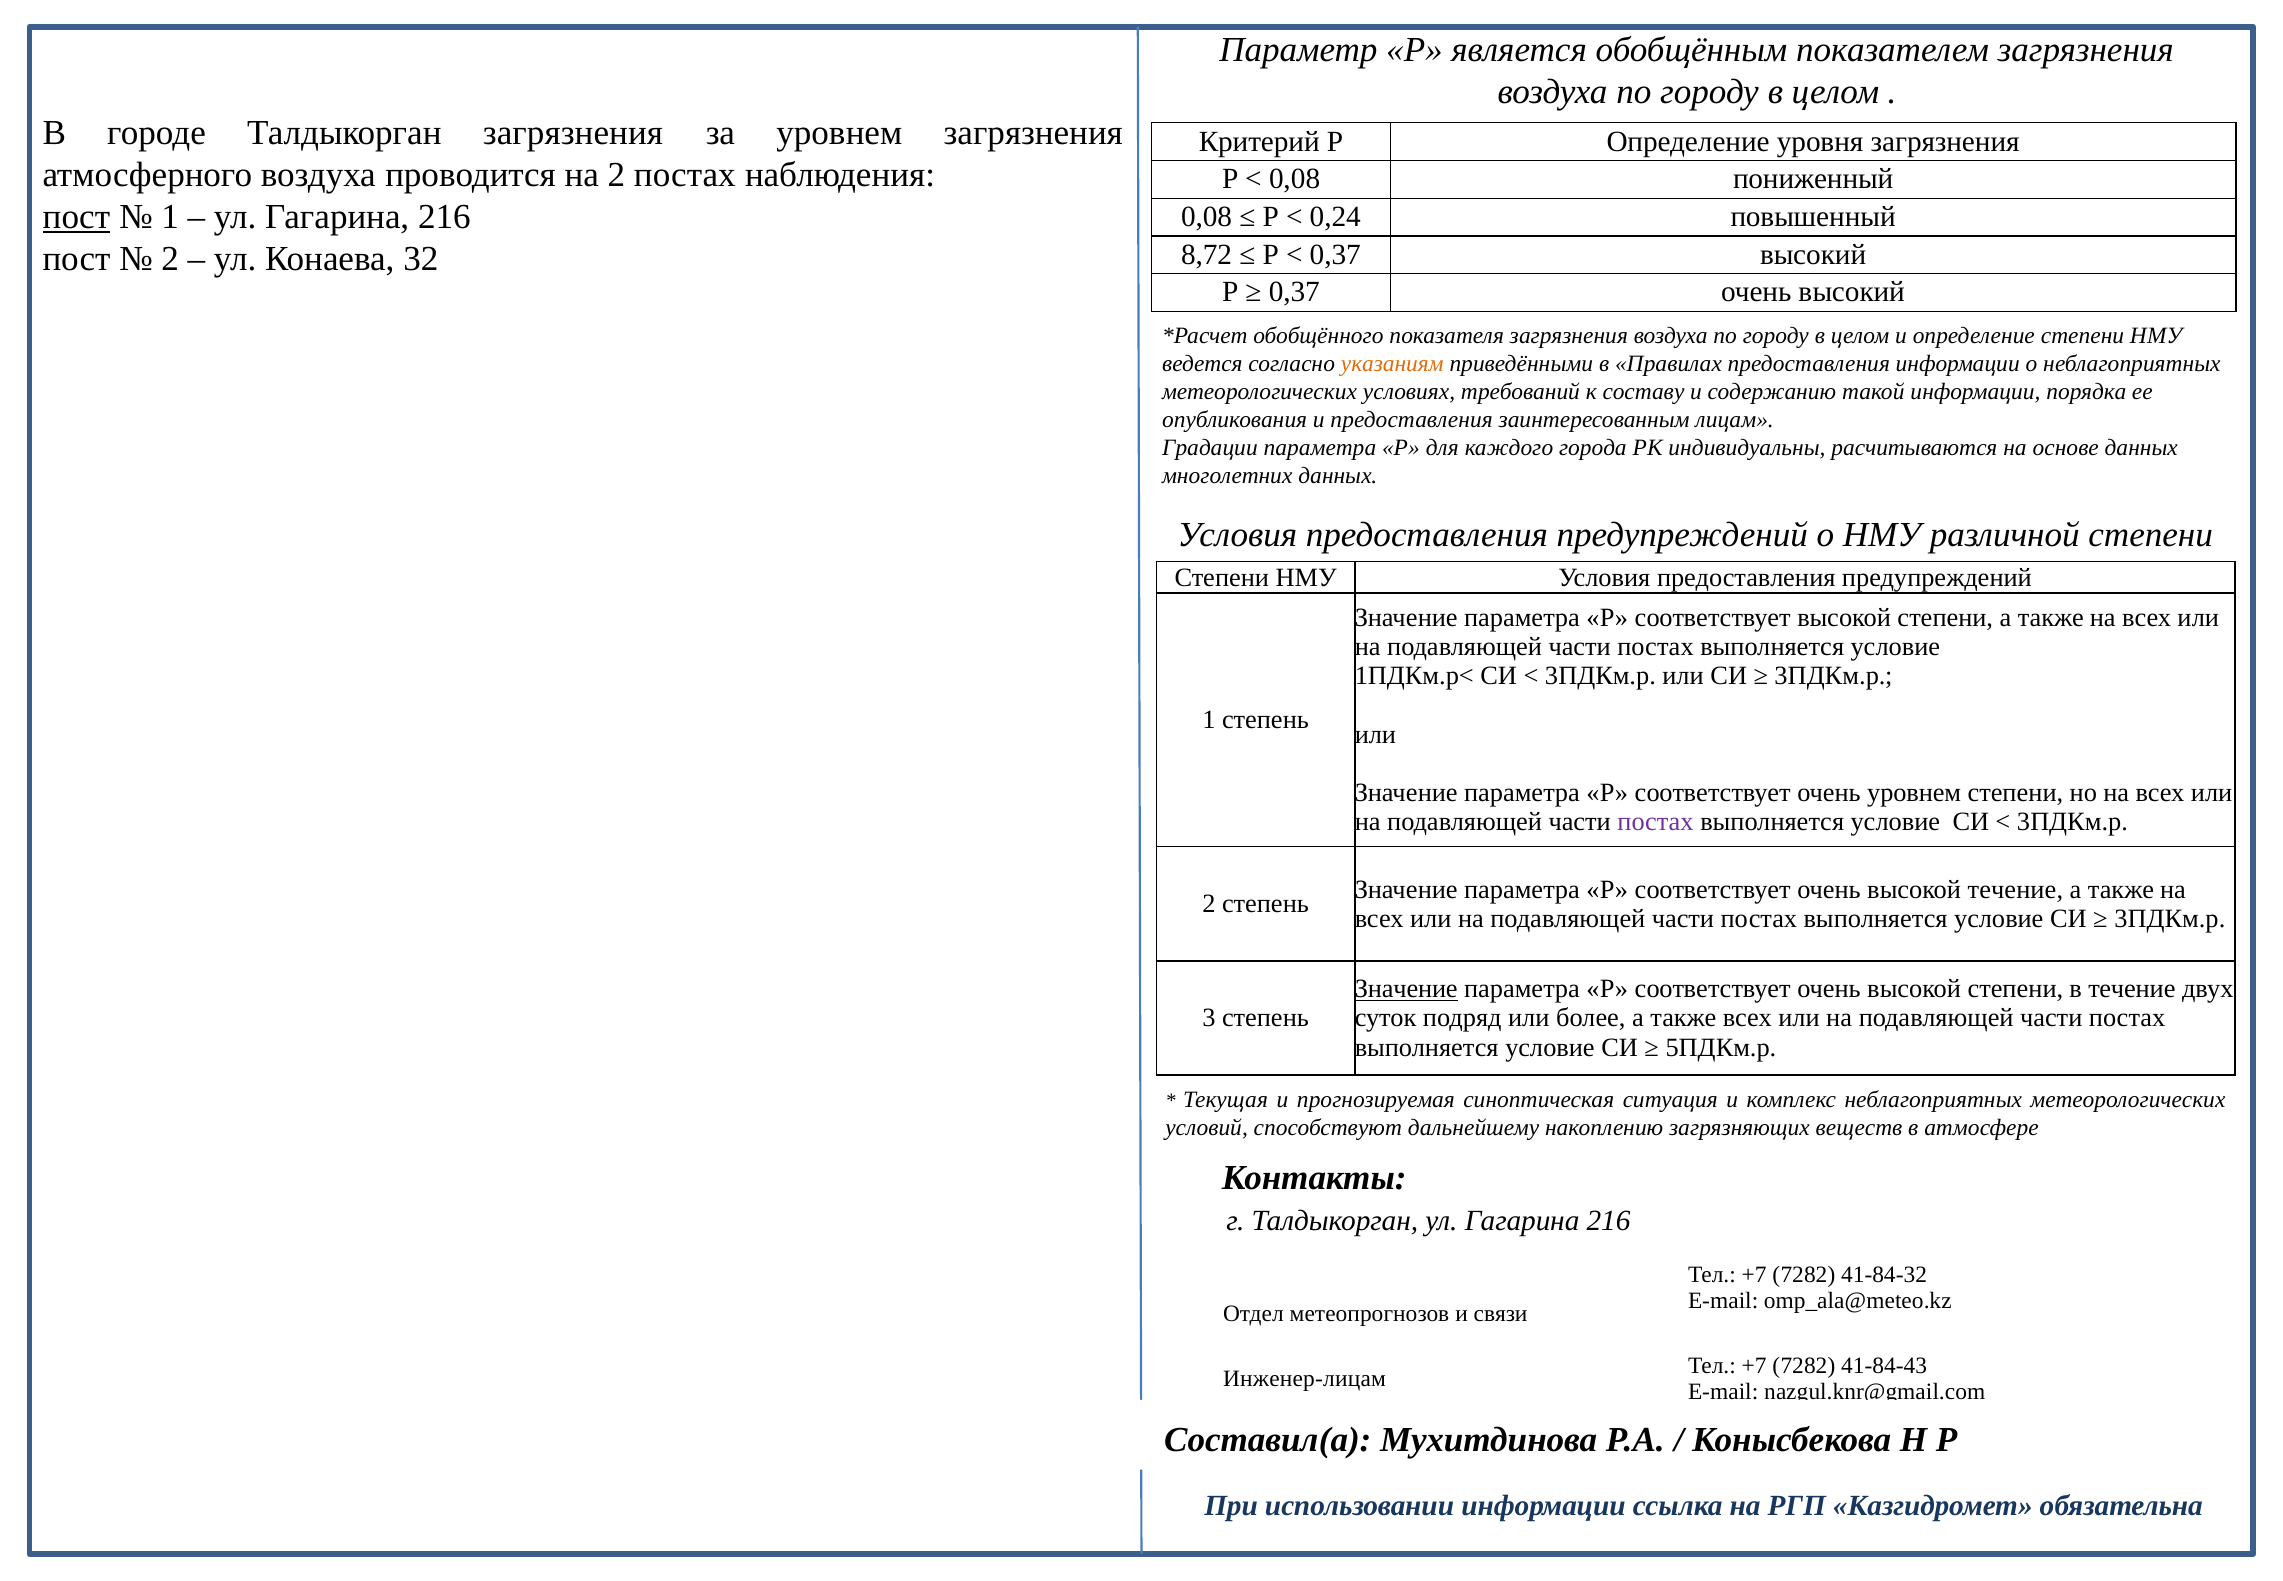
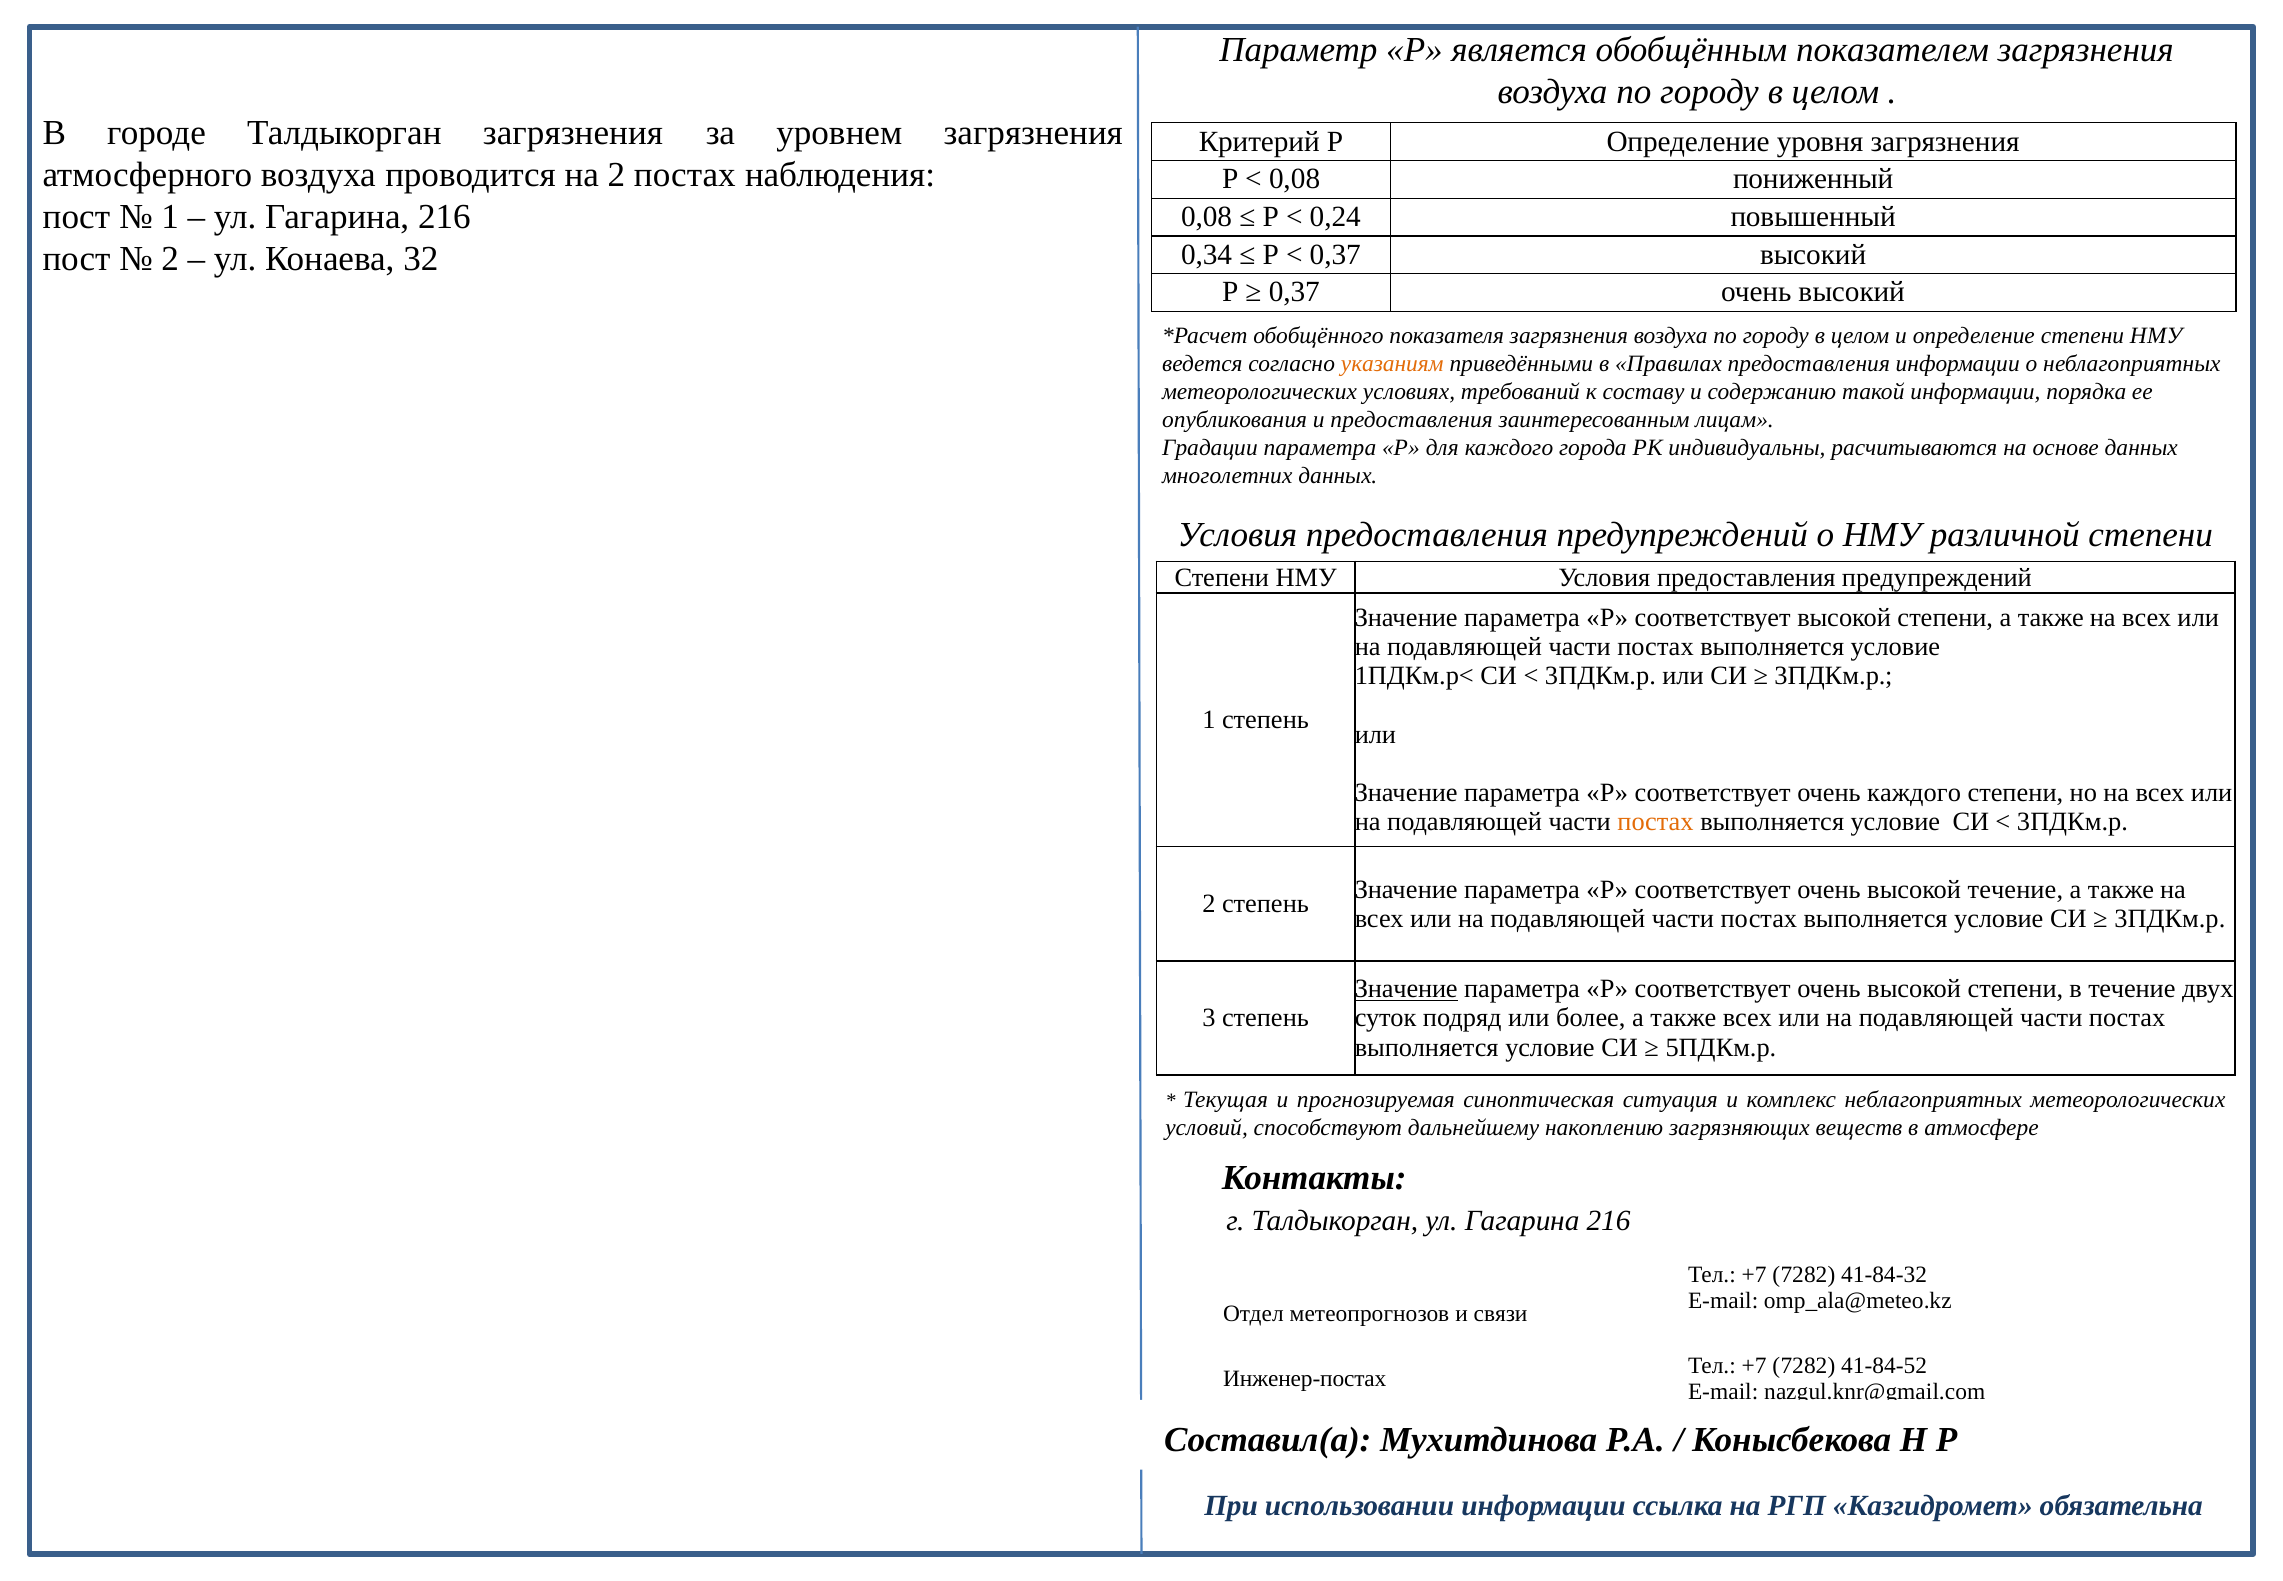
пост underline: present -> none (76, 217)
8,72: 8,72 -> 0,34 (1207, 254)
очень уровнем: уровнем -> каждого (1914, 793)
постах colour: purple -> orange (1655, 822)
41-84-43: 41-84-43 -> 41-84-52 (1884, 1365)
Инженер-лицам: Инженер-лицам -> Инженер-постах (1305, 1378)
